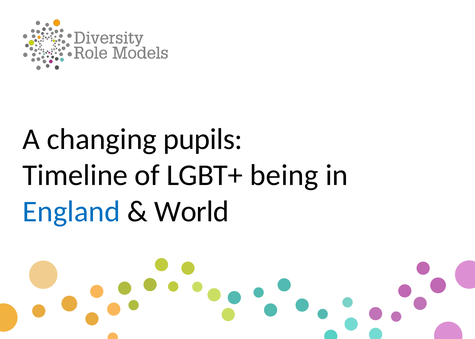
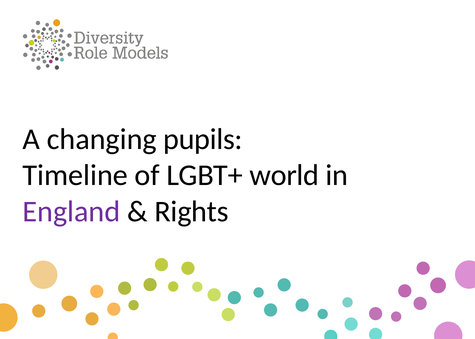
being: being -> world (284, 175)
England colour: blue -> purple (71, 212)
World: World -> Rights (192, 212)
